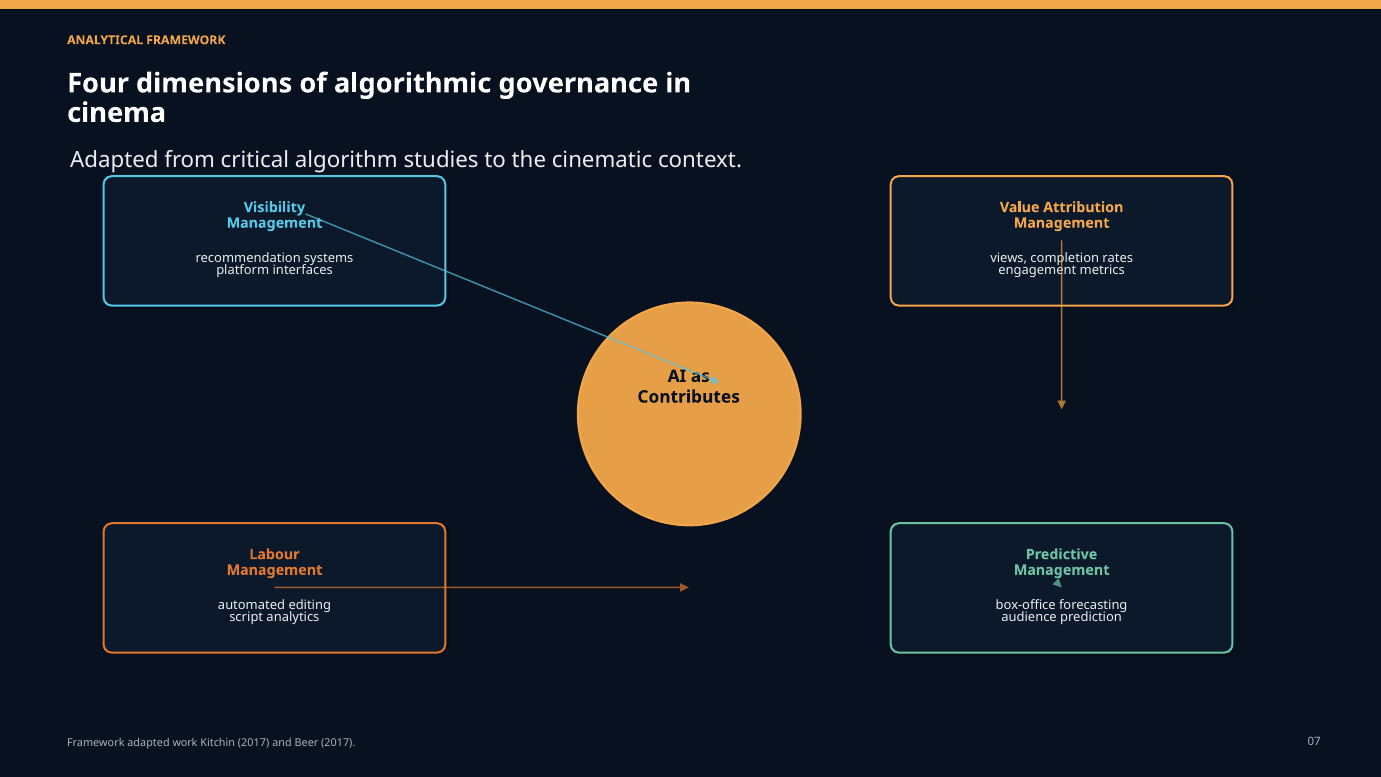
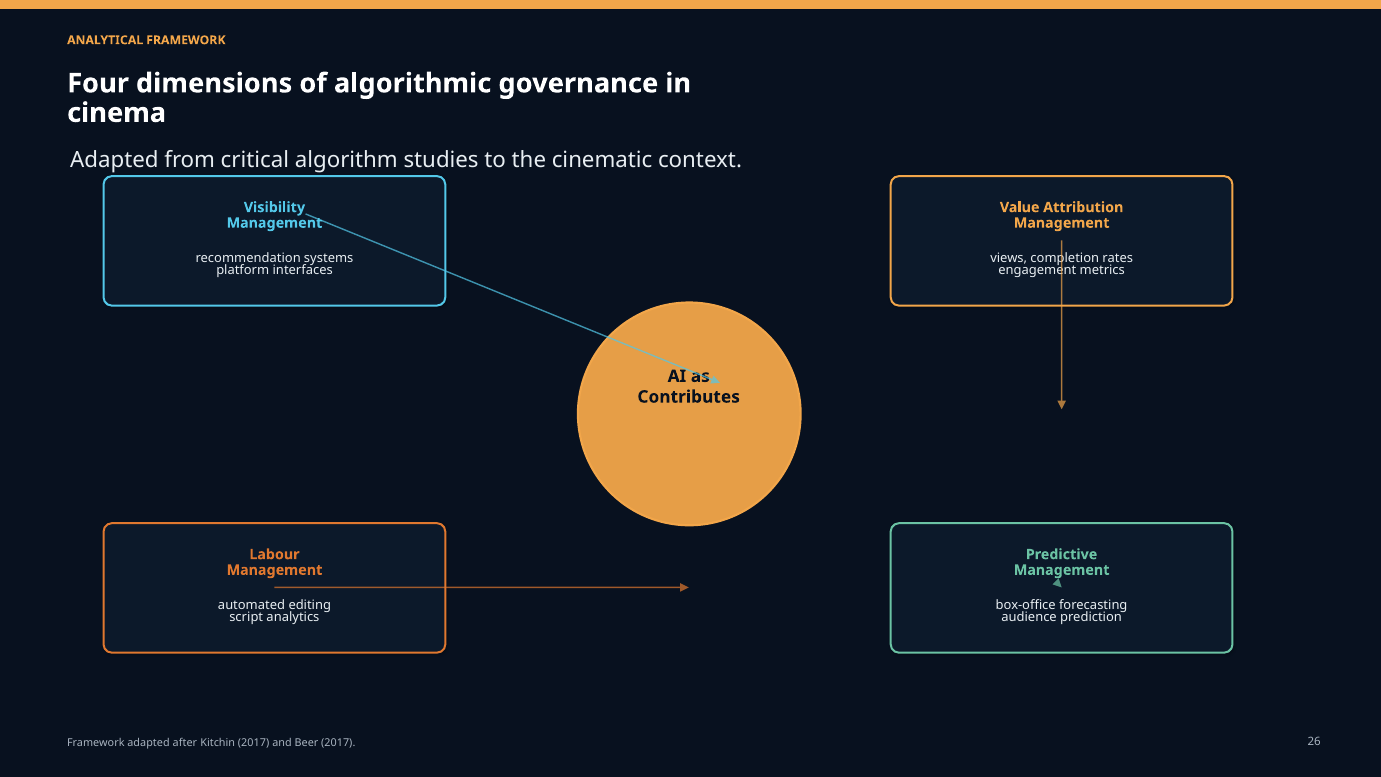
work: work -> after (185, 742)
07: 07 -> 26 (1314, 741)
